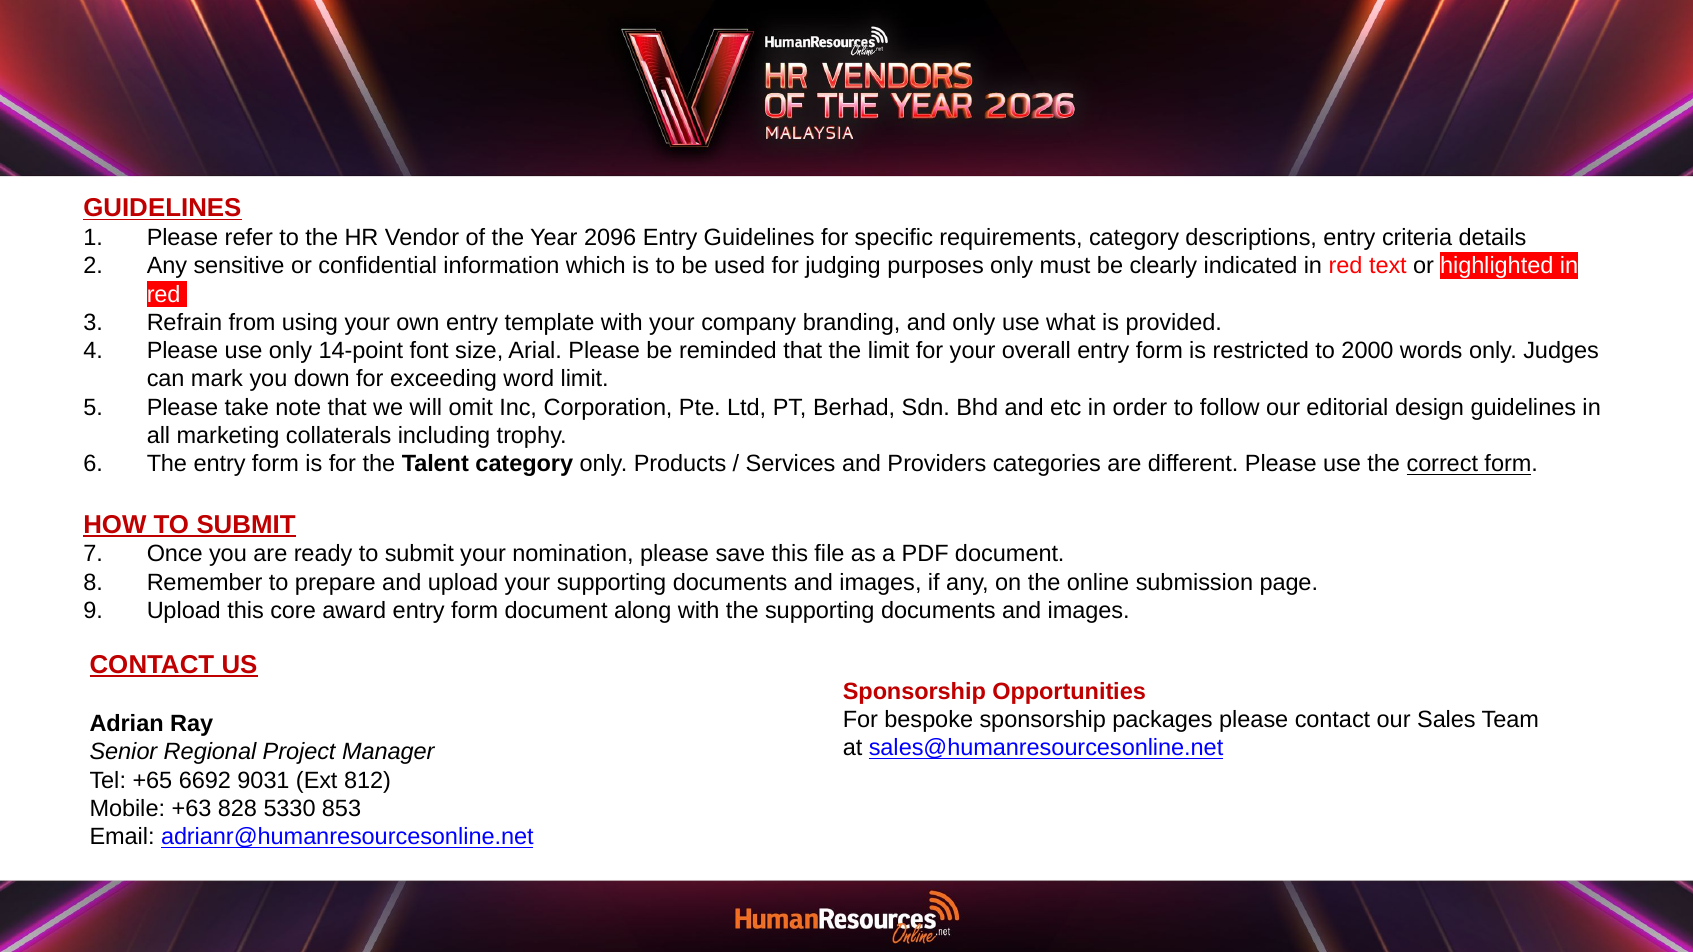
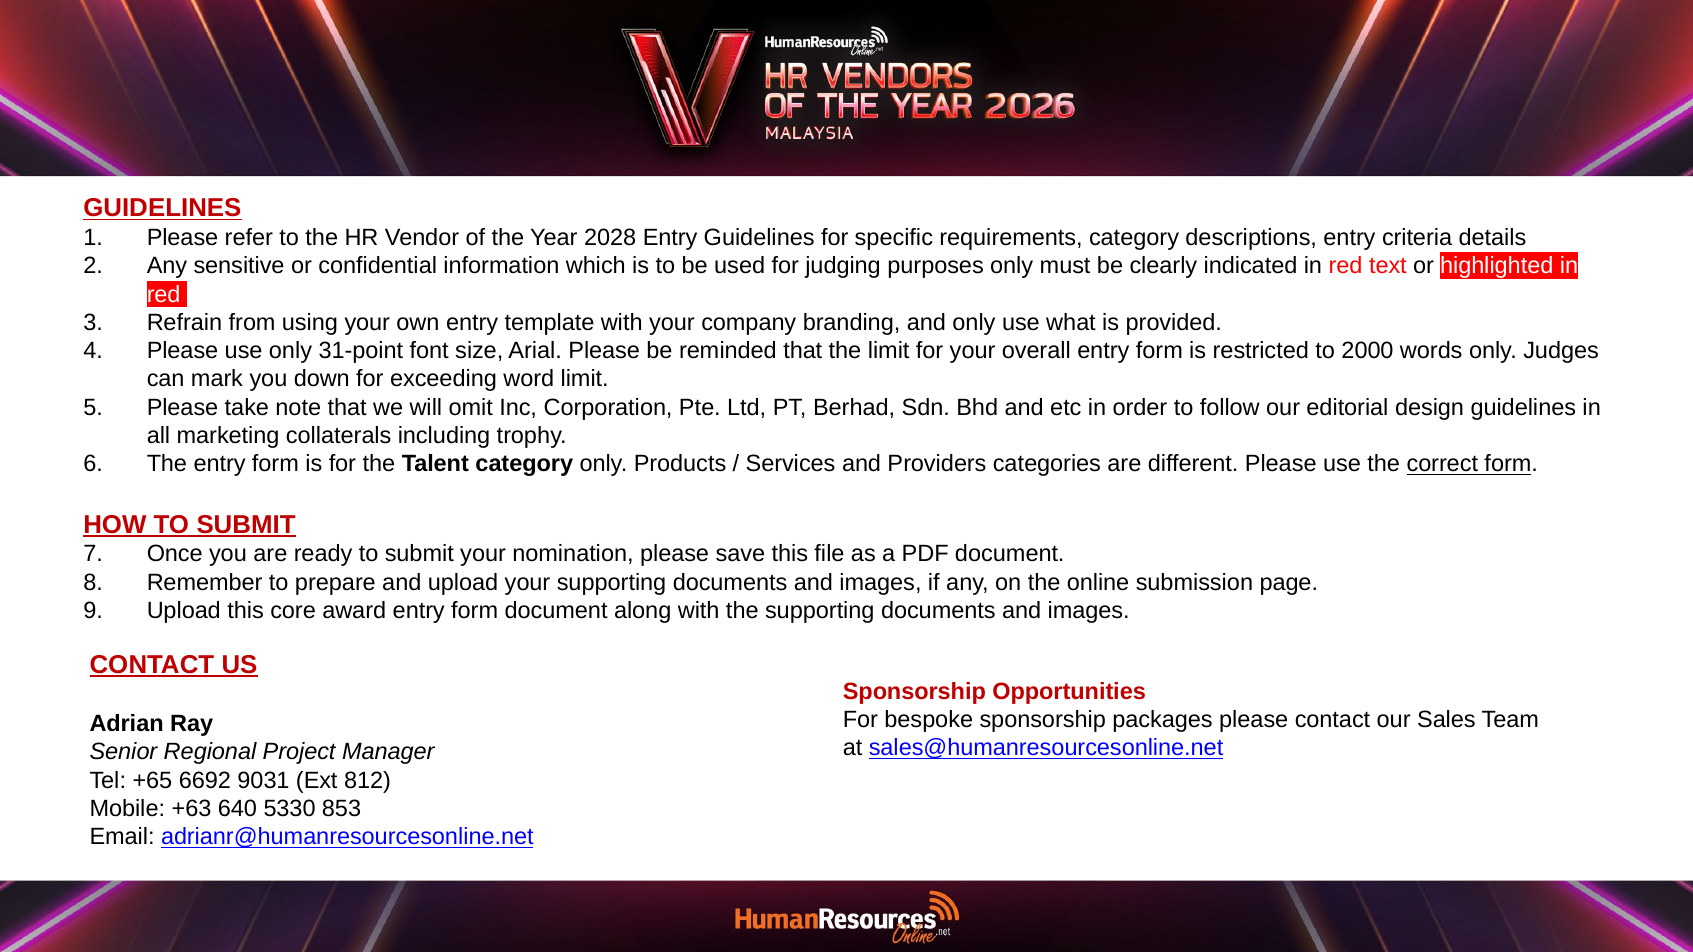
2096: 2096 -> 2028 (610, 238)
14-point: 14-point -> 31-point (361, 351)
828: 828 -> 640 (237, 809)
